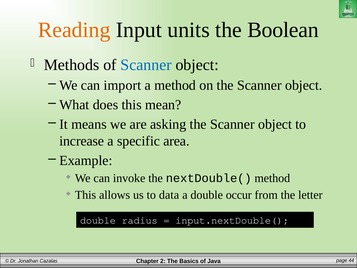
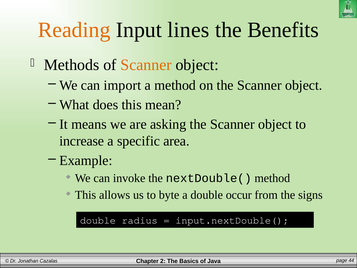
units: units -> lines (188, 30)
Boolean: Boolean -> Benefits (283, 30)
Scanner colour: blue -> orange (146, 65)
data: data -> byte (169, 195)
letter: letter -> signs (310, 195)
